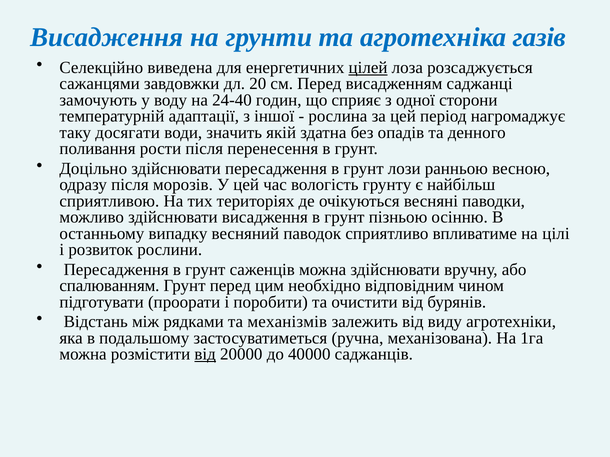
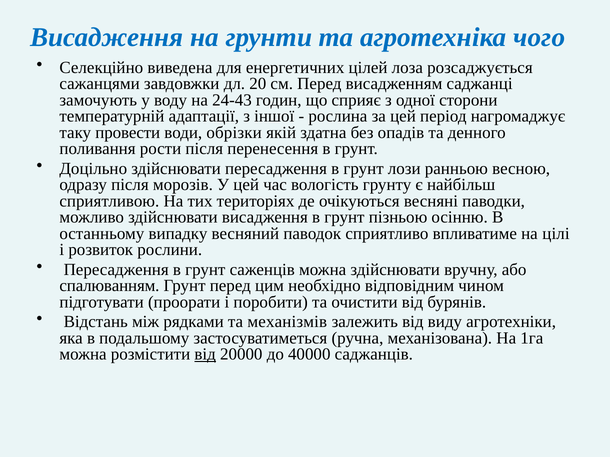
газів: газів -> чого (539, 37)
цілей underline: present -> none (368, 68)
24-40: 24-40 -> 24-43 (232, 100)
досягати: досягати -> провести (128, 133)
значить: значить -> обрізки (234, 133)
